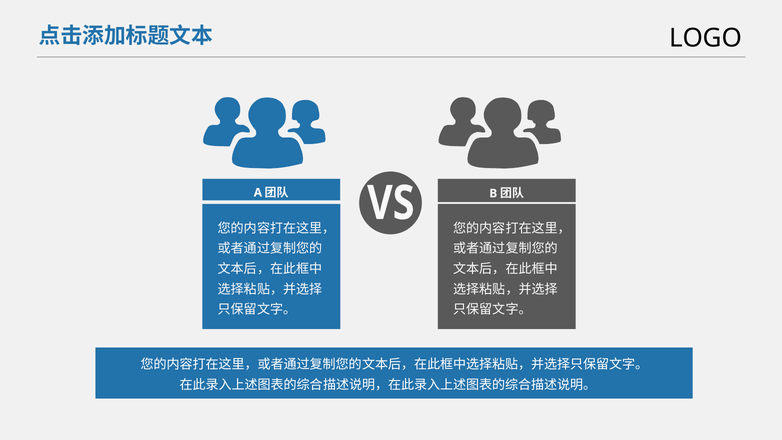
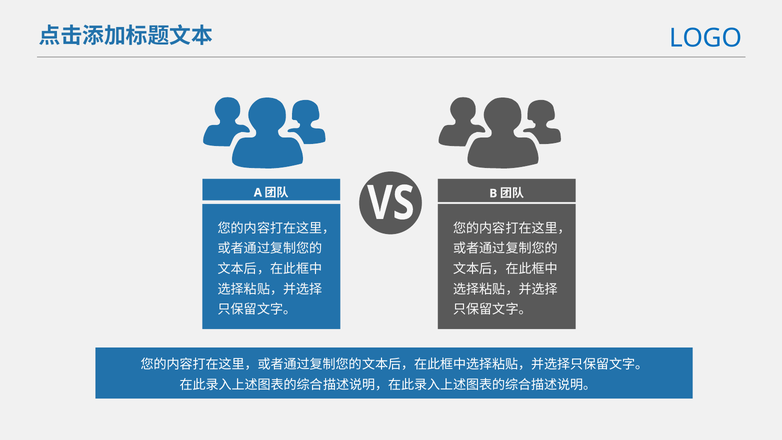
LOGO colour: black -> blue (706, 38)
